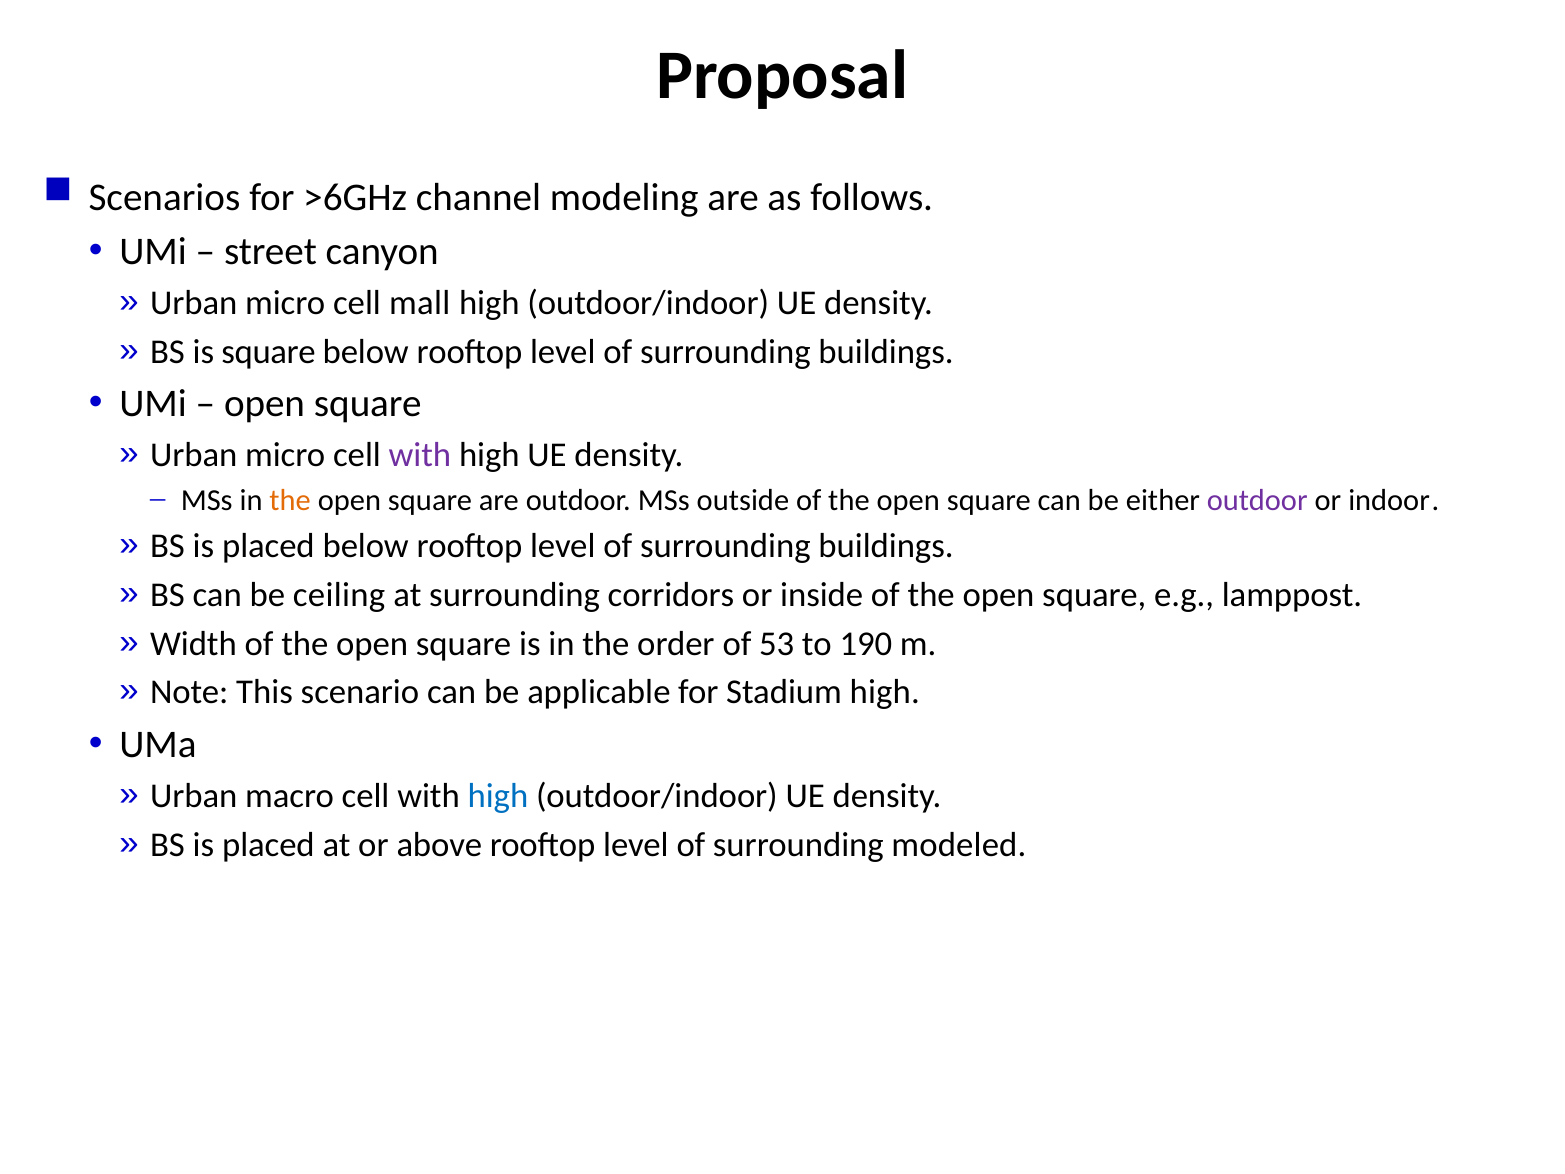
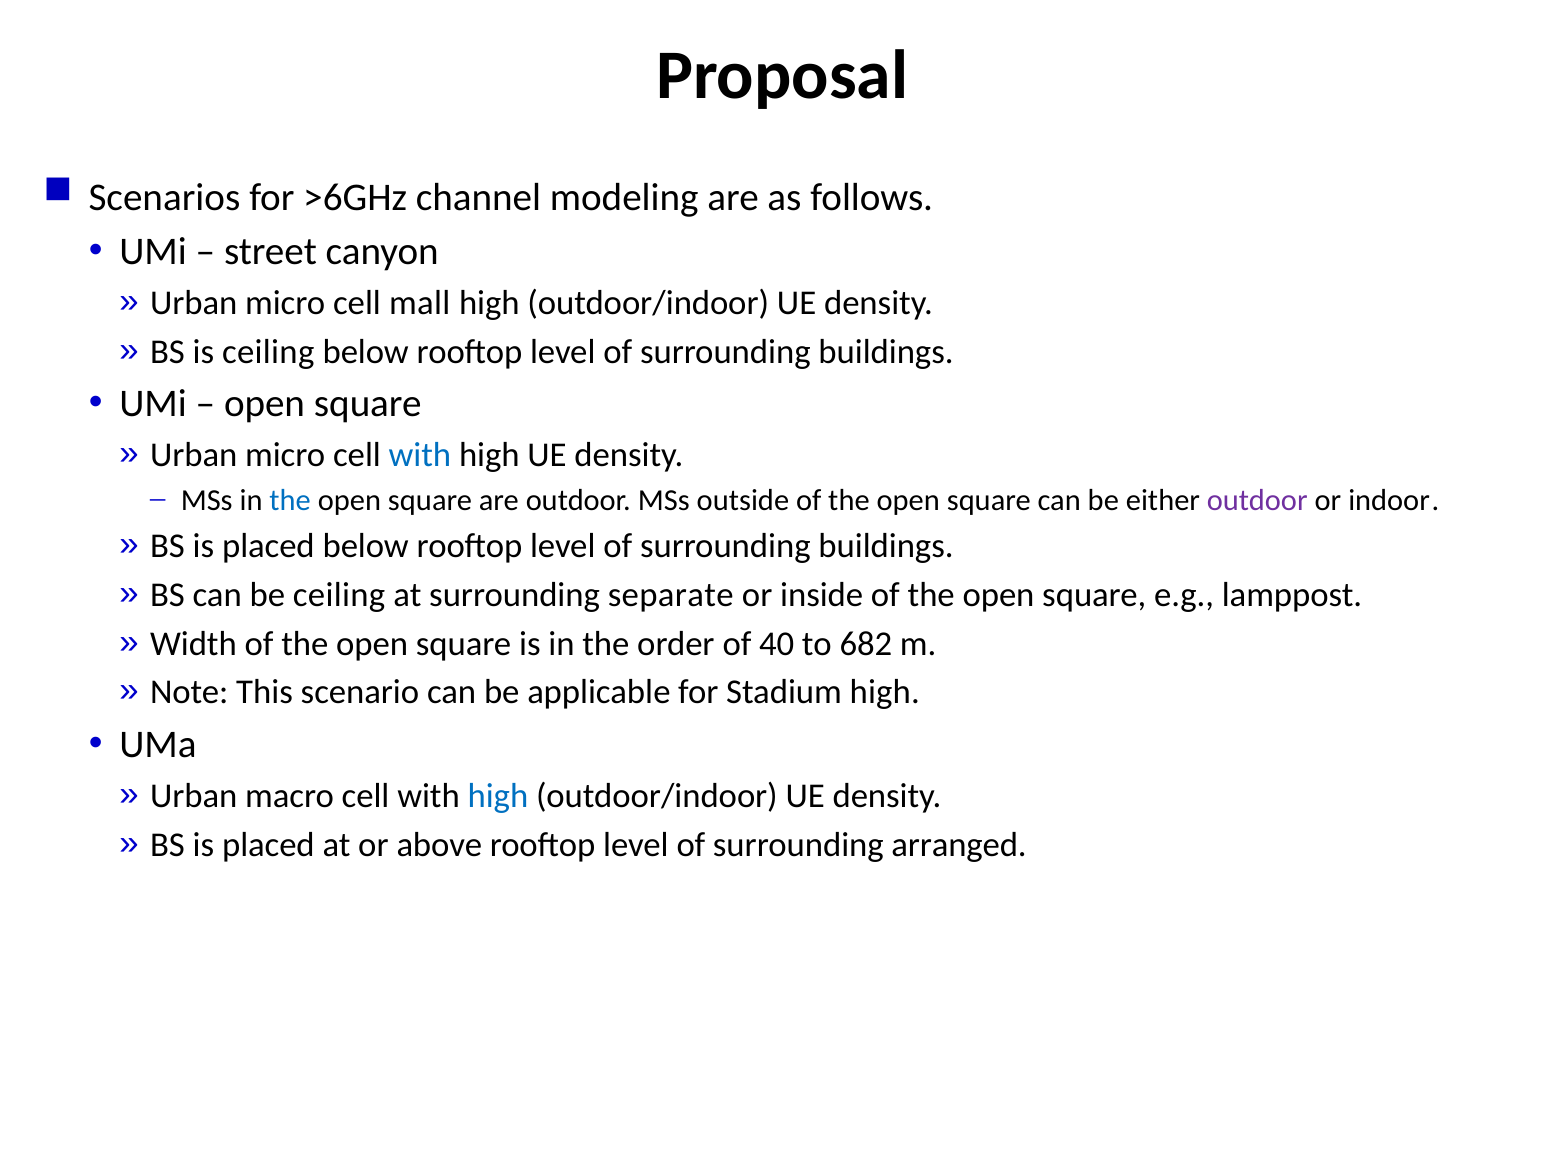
is square: square -> ceiling (268, 352)
with colour: purple -> blue (420, 455)
the colour: orange -> blue (290, 500)
corridors: corridors -> separate (671, 595)
53: 53 -> 40 (777, 644)
190: 190 -> 682 (866, 644)
modeled: modeled -> arranged (959, 844)
